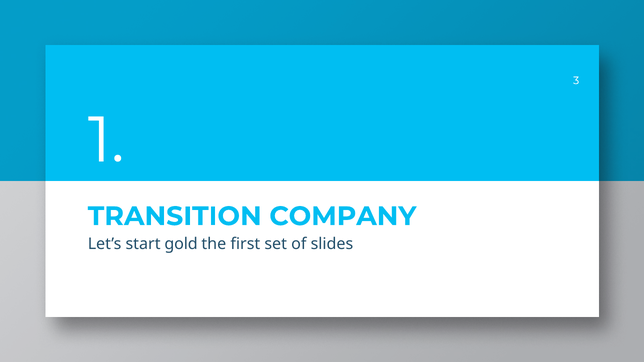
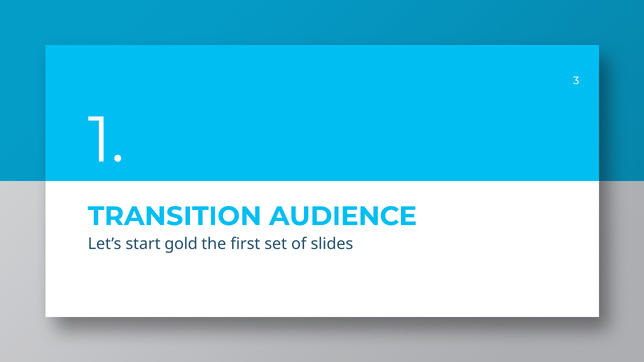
COMPANY: COMPANY -> AUDIENCE (343, 216)
